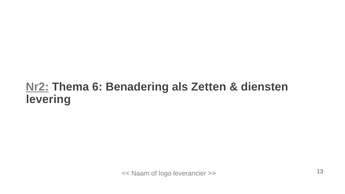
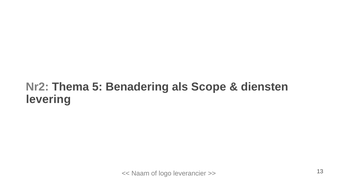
Nr2 underline: present -> none (37, 87)
6: 6 -> 5 (97, 87)
Zetten: Zetten -> Scope (209, 87)
